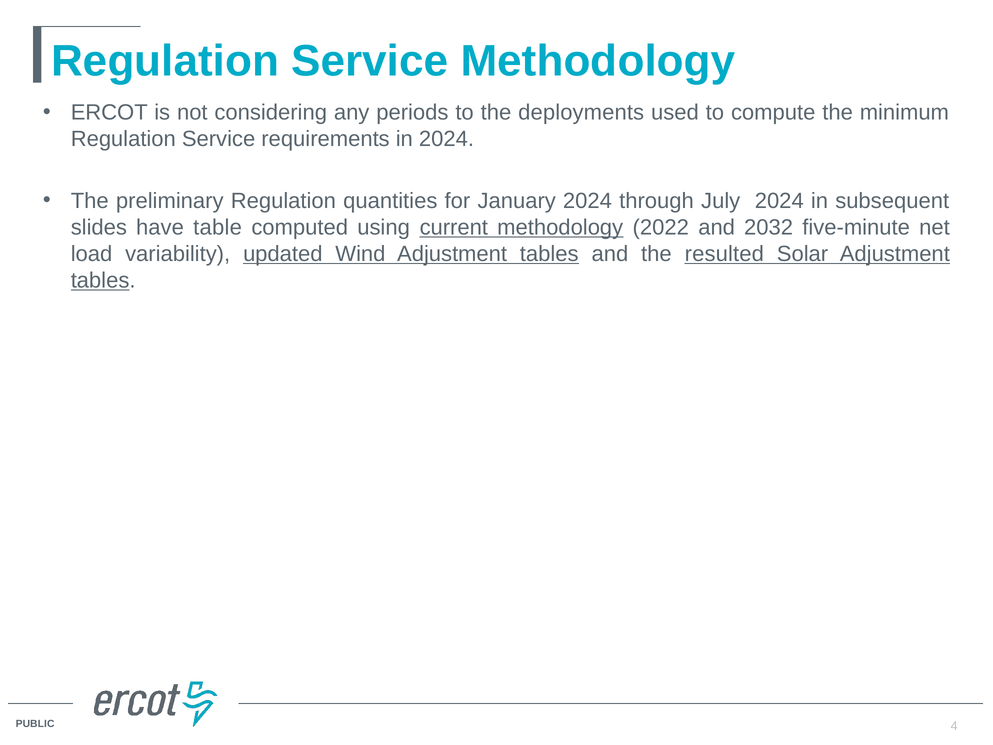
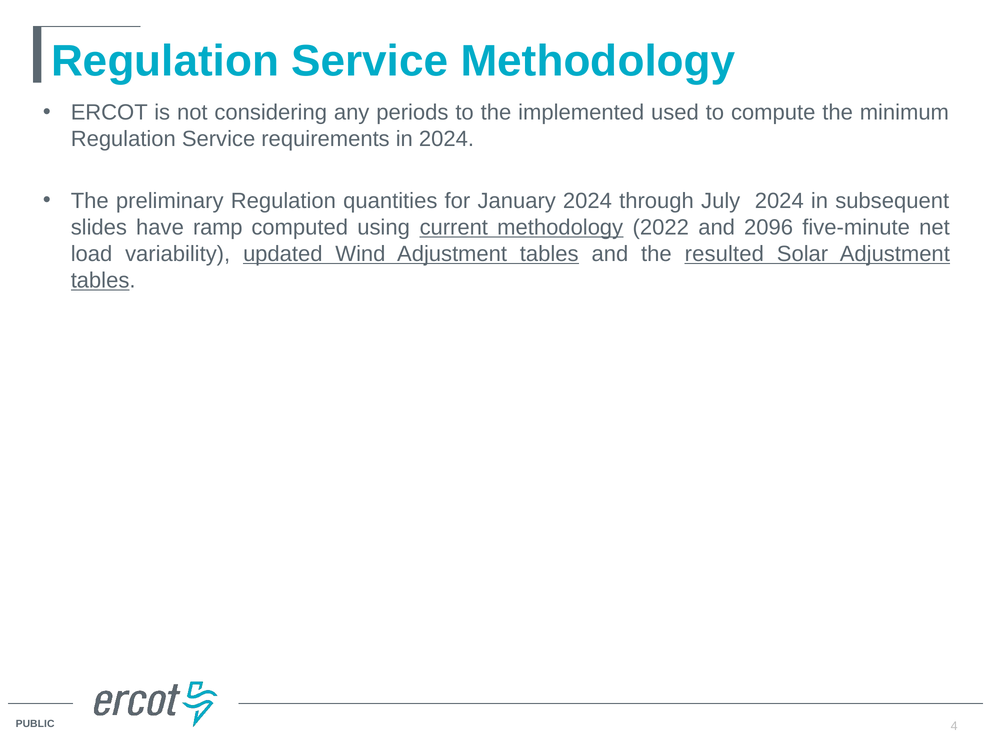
deployments: deployments -> implemented (581, 113)
table: table -> ramp (218, 227)
2032: 2032 -> 2096 (769, 227)
